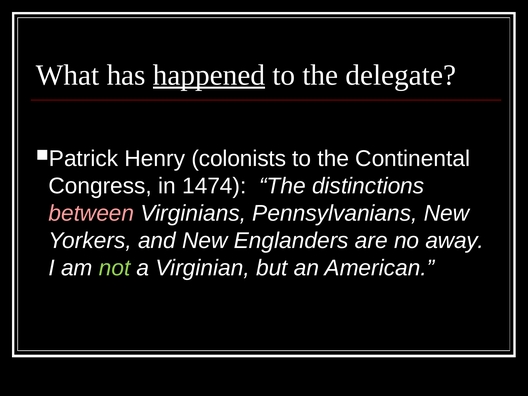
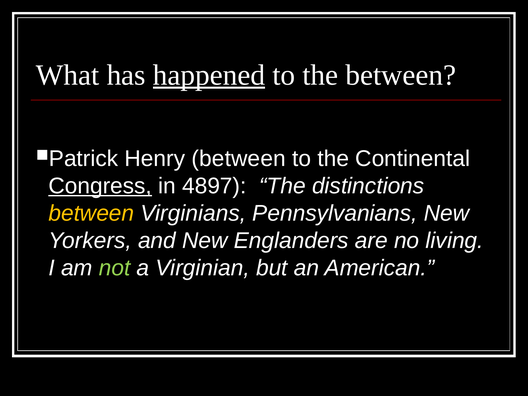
the delegate: delegate -> between (401, 75)
Henry colonists: colonists -> between (239, 159)
Congress underline: none -> present (100, 186)
1474: 1474 -> 4897 (214, 186)
between colour: pink -> yellow (91, 213)
away: away -> living (455, 241)
